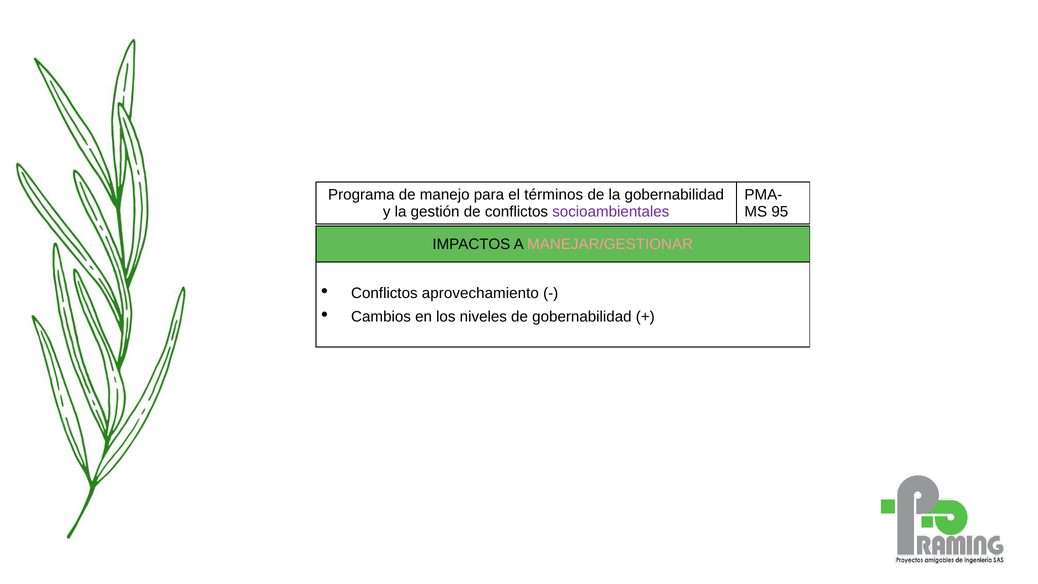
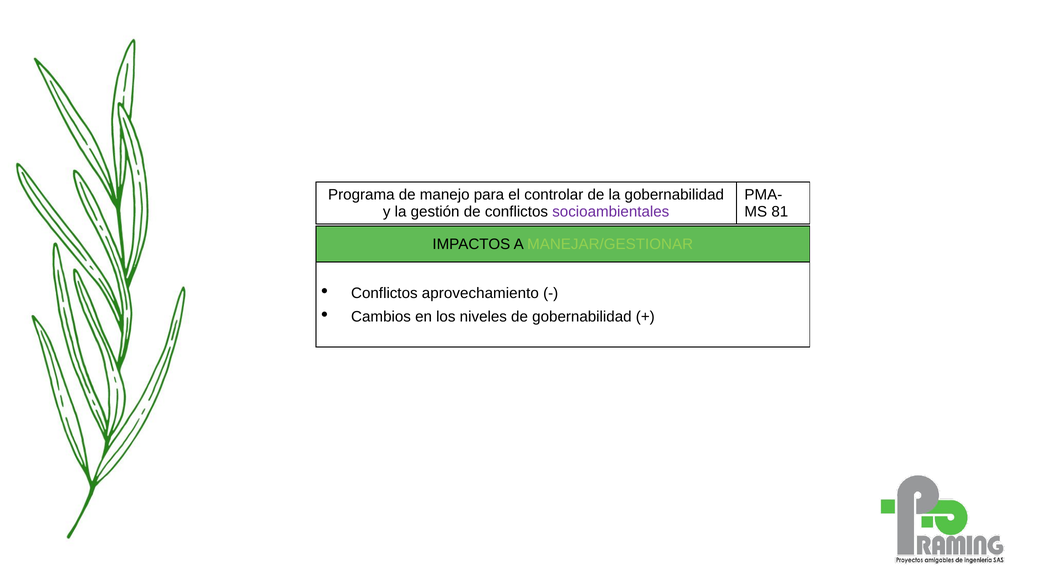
términos: términos -> controlar (554, 195)
95: 95 -> 81 (780, 212)
MANEJAR/GESTIONAR colour: pink -> light green (610, 244)
